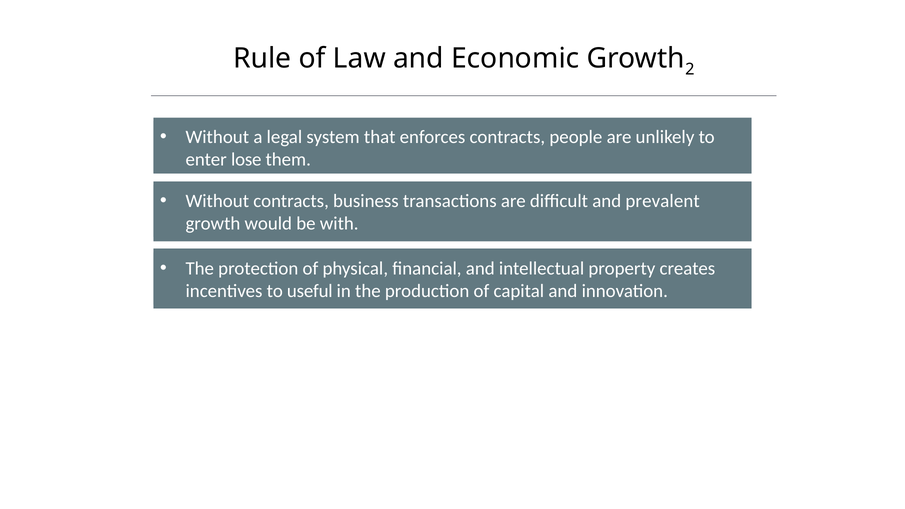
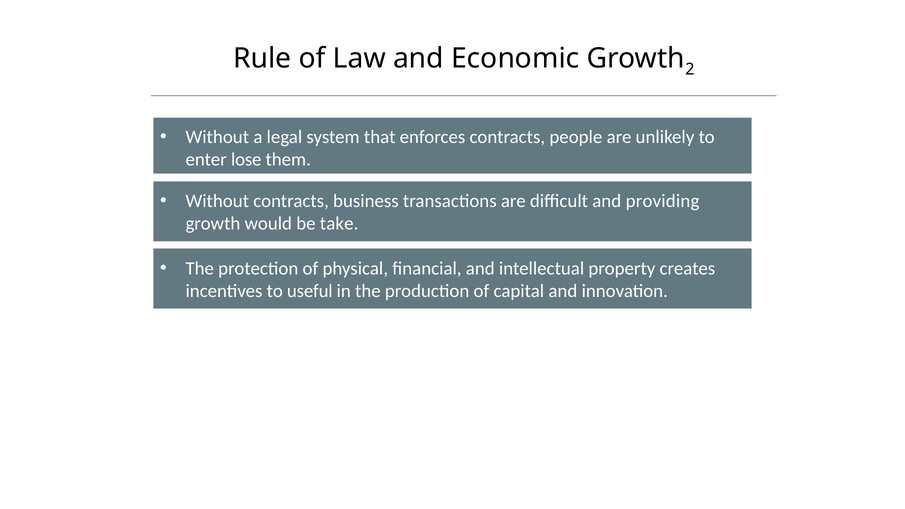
prevalent: prevalent -> providing (663, 201)
with: with -> take (339, 224)
